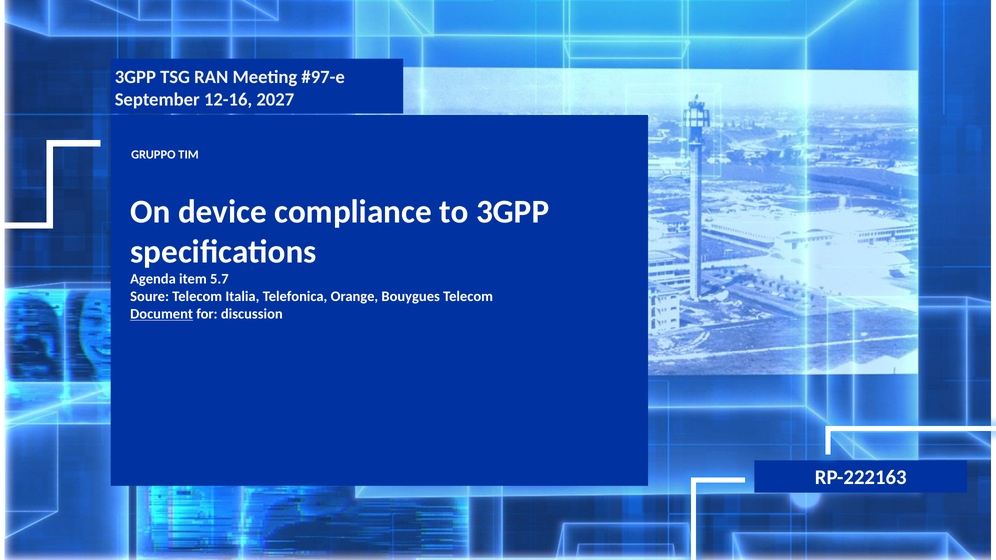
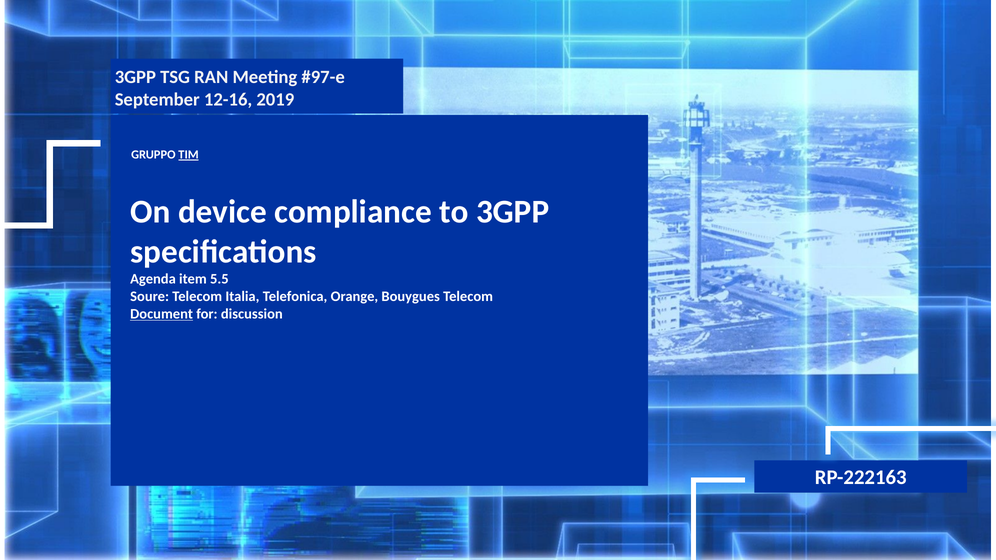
2027: 2027 -> 2019 (275, 100)
TIM underline: none -> present (189, 155)
5.7: 5.7 -> 5.5 (219, 279)
